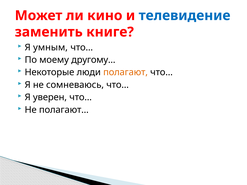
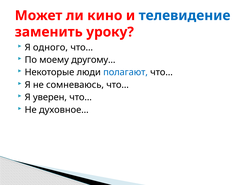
книге: книге -> уроку (110, 32)
умным: умным -> одного (50, 47)
полагают colour: orange -> blue (126, 72)
полагают…: полагают… -> духовное… (64, 110)
